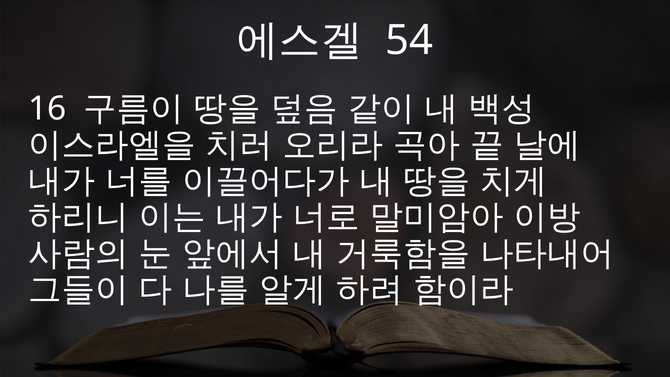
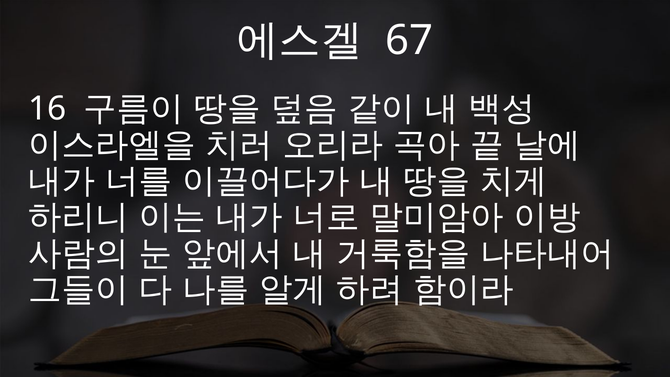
54: 54 -> 67 (409, 40)
